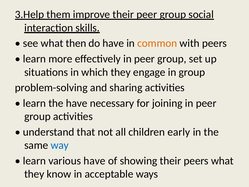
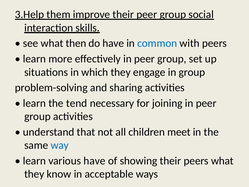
common colour: orange -> blue (157, 43)
the have: have -> tend (77, 103)
early: early -> meet (179, 132)
